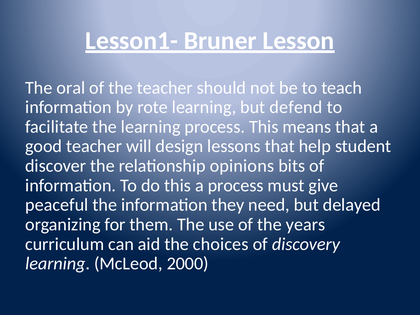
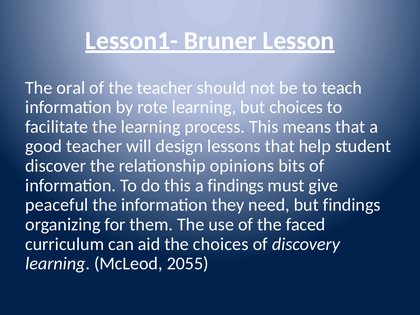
but defend: defend -> choices (296, 107)
a process: process -> findings (236, 185)
but delayed: delayed -> findings (352, 205)
years: years -> faced (306, 225)
2000: 2000 -> 2055 (188, 264)
